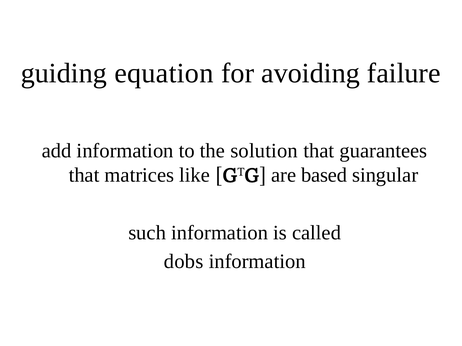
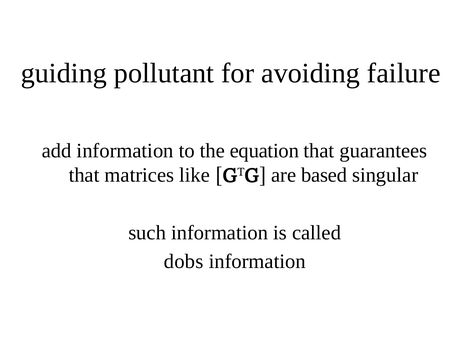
equation: equation -> pollutant (164, 73)
solution: solution -> equation (264, 151)
